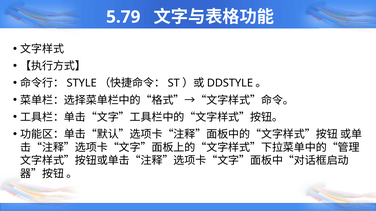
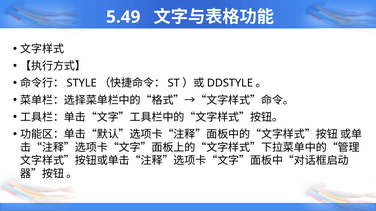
5.79: 5.79 -> 5.49 (123, 17)
